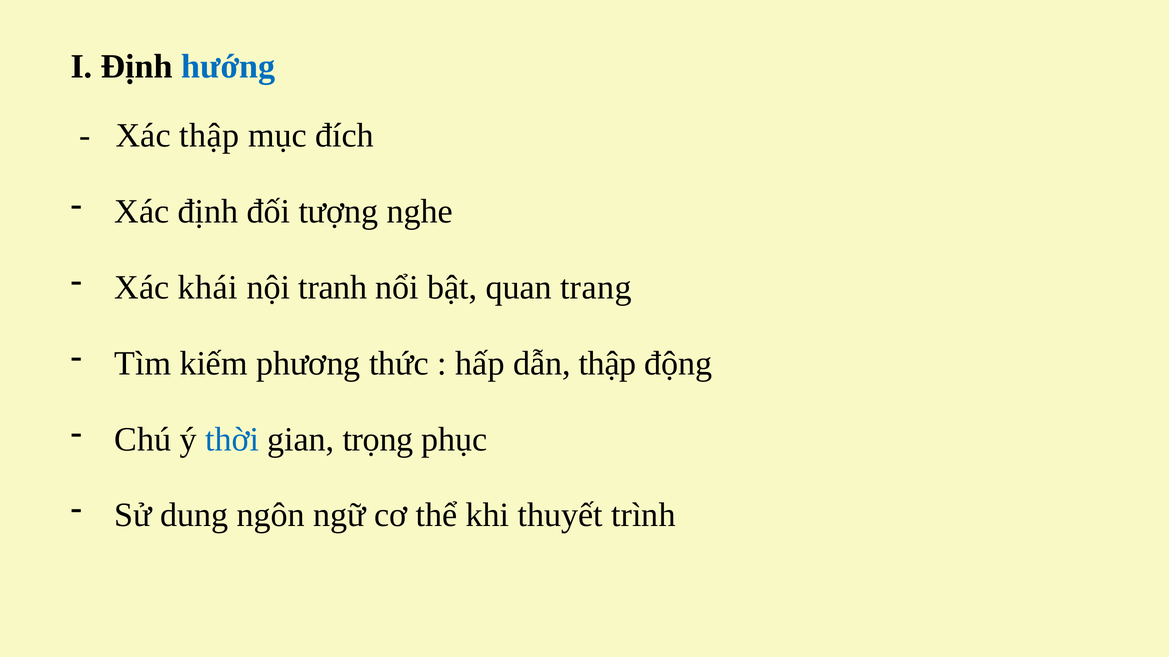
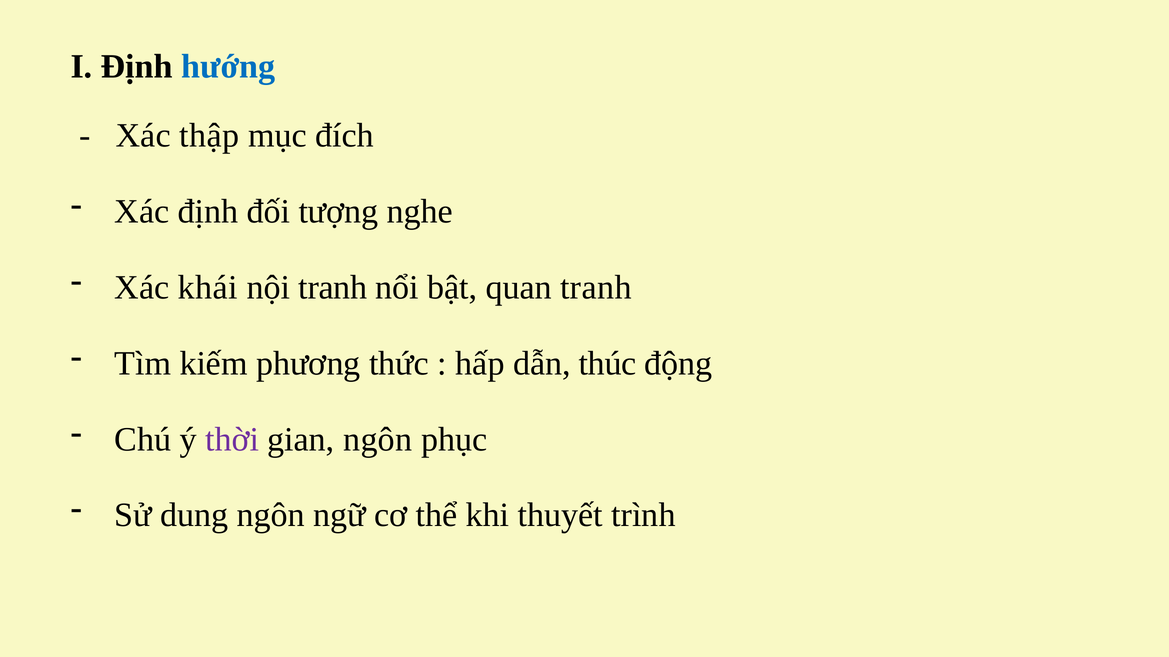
quan trang: trang -> tranh (596, 288)
dẫn thập: thập -> thúc (608, 364)
thời colour: blue -> purple (232, 440)
gian trọng: trọng -> ngôn (378, 440)
